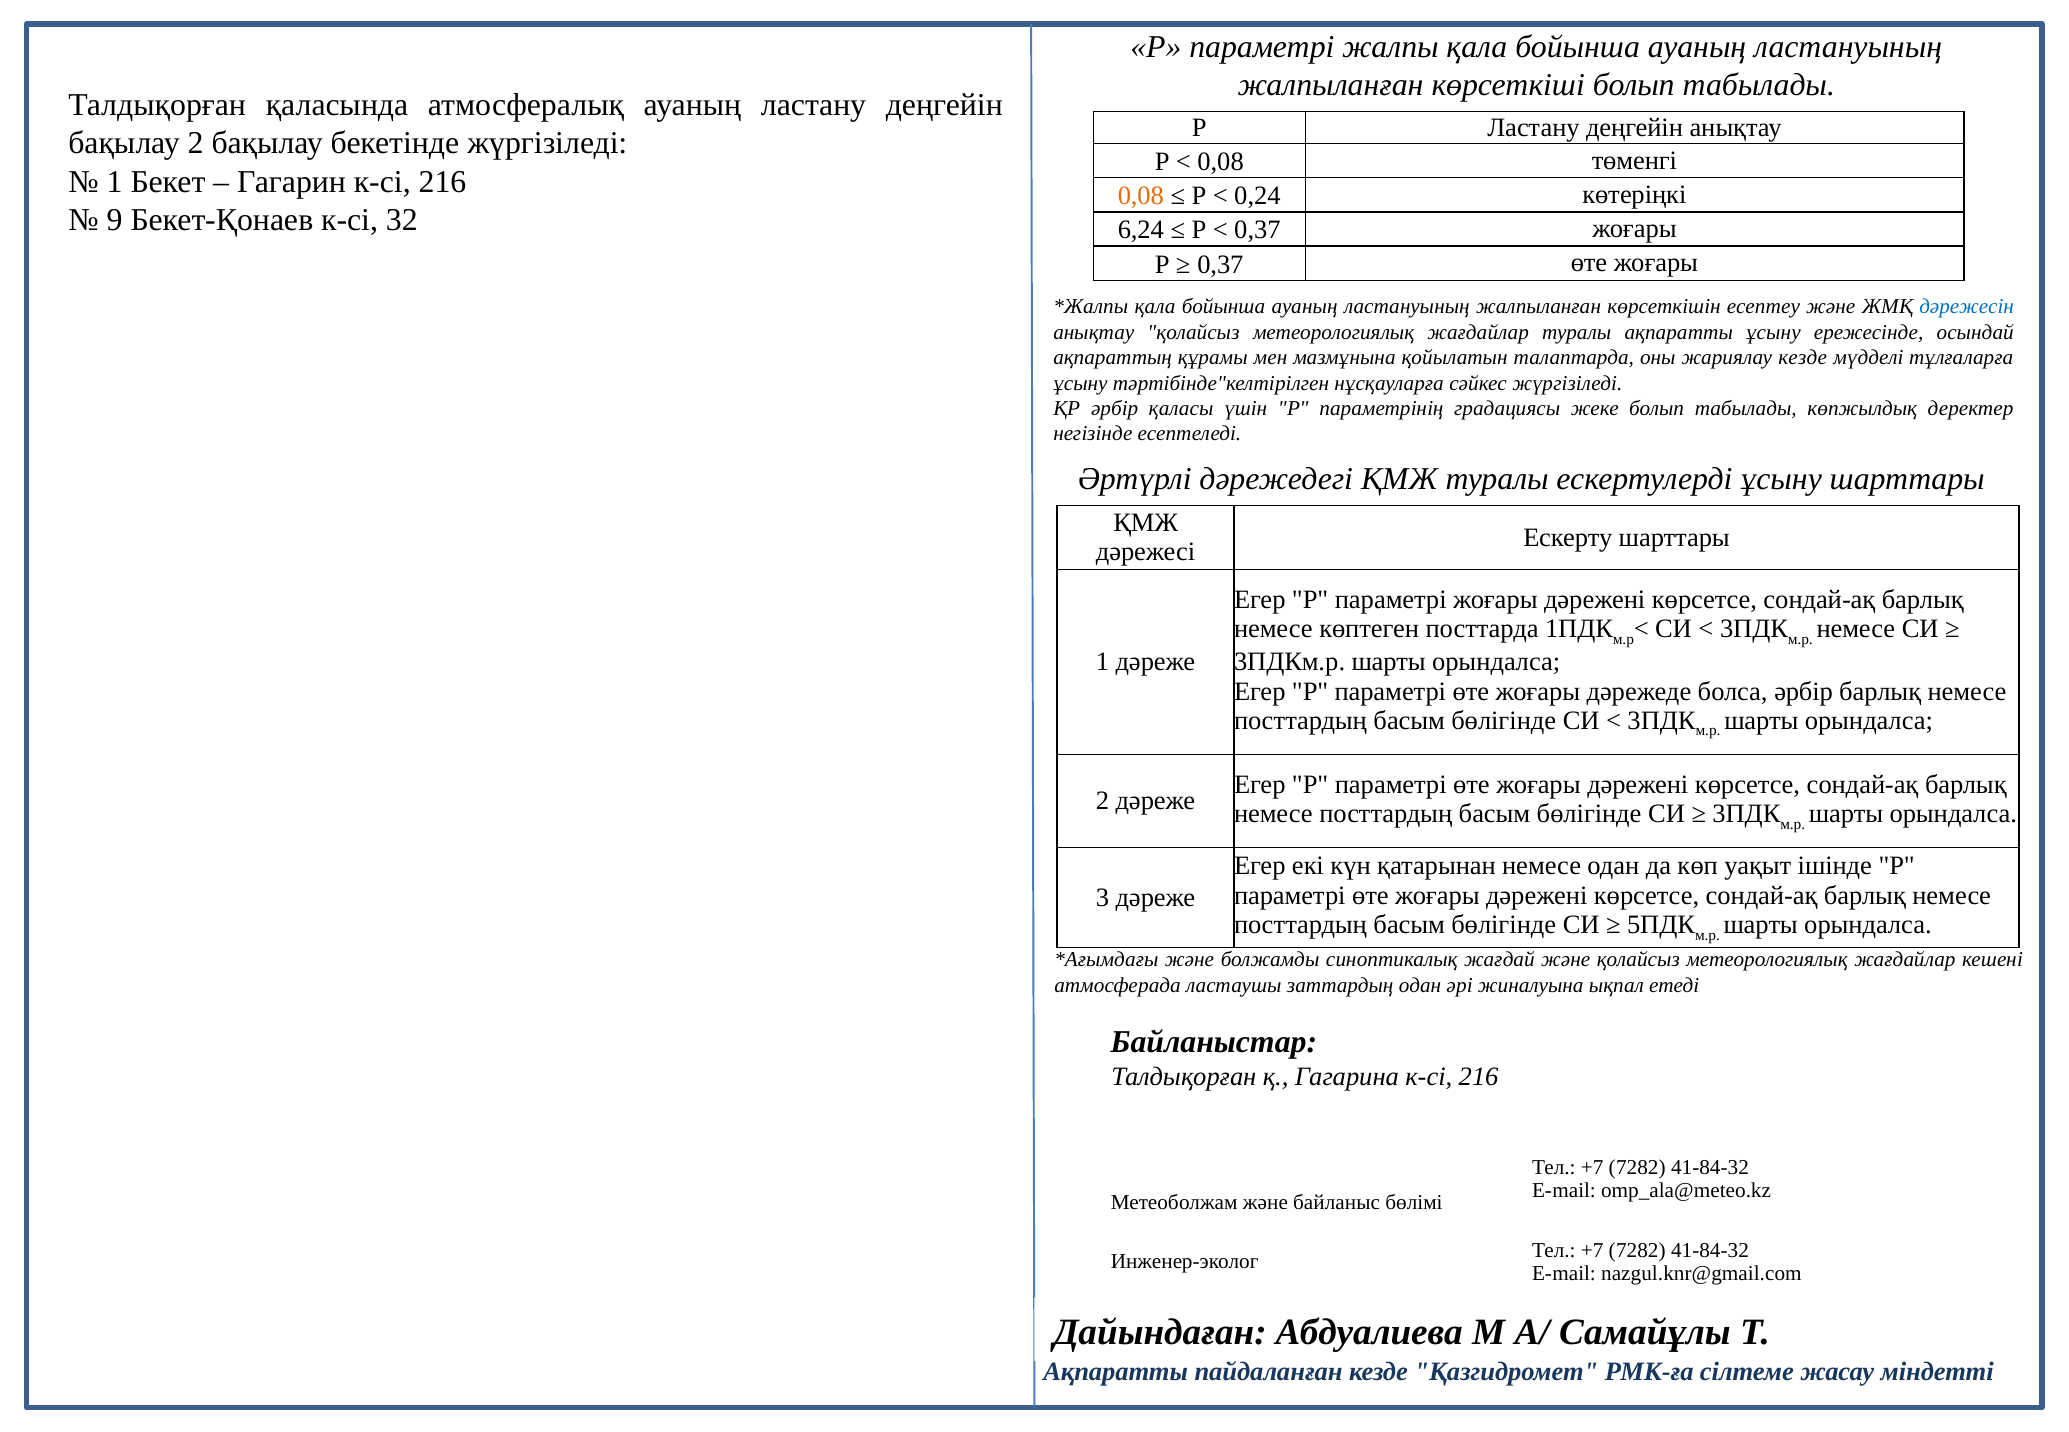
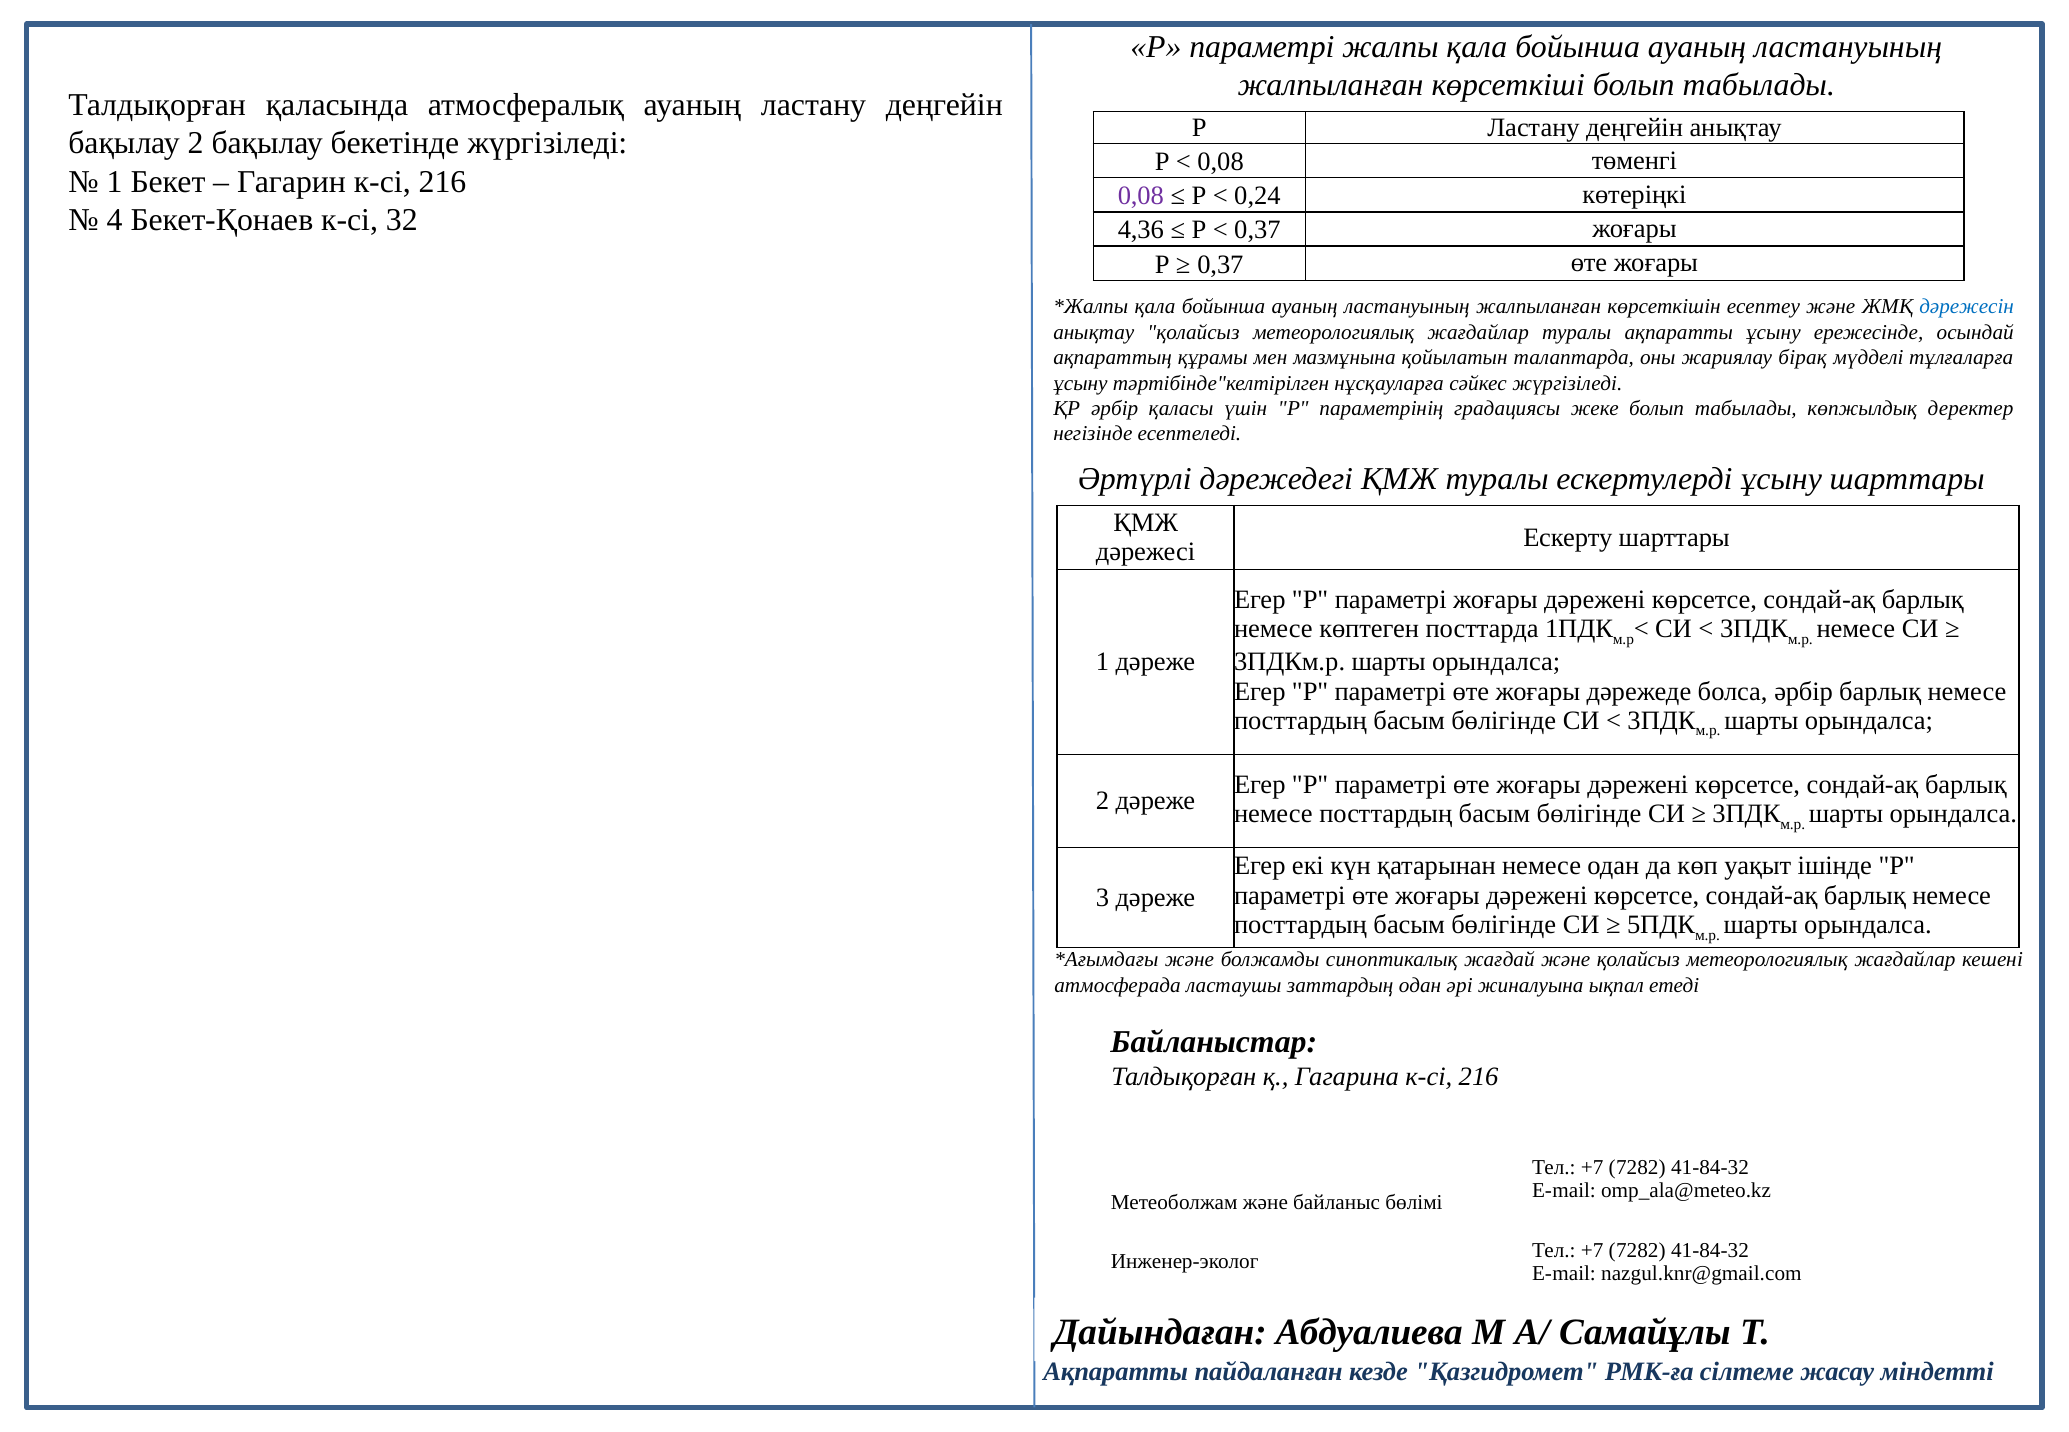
0,08 colour: orange -> purple (1141, 196)
9: 9 -> 4 (115, 220)
6,24: 6,24 -> 4,36 (1141, 230)
жариялау кезде: кезде -> бірақ (1803, 358)
